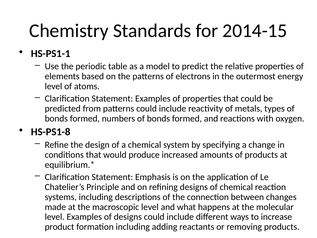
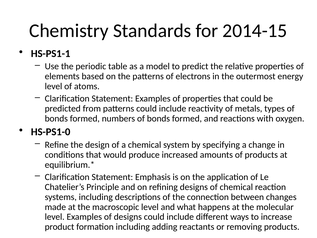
HS-PS1-8: HS-PS1-8 -> HS-PS1-0 (51, 132)
